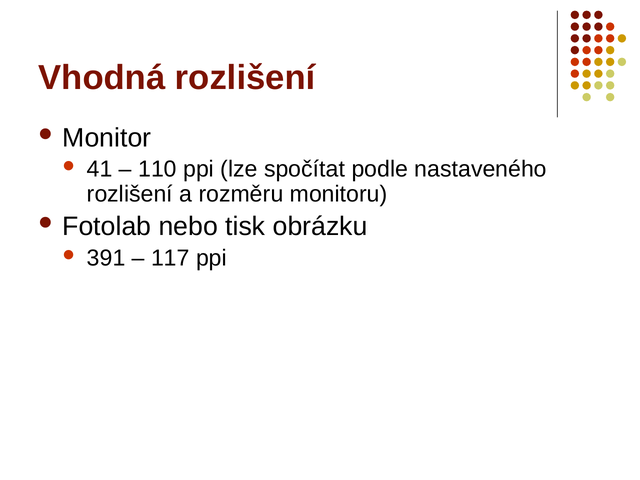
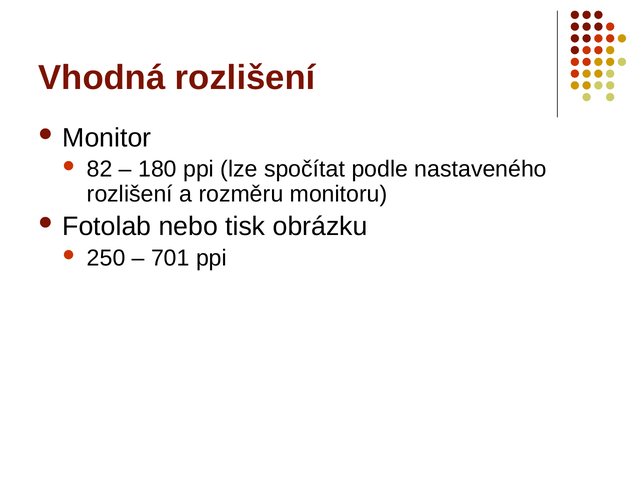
41: 41 -> 82 (100, 169)
110: 110 -> 180 (157, 169)
391: 391 -> 250 (106, 258)
117: 117 -> 701 (170, 258)
